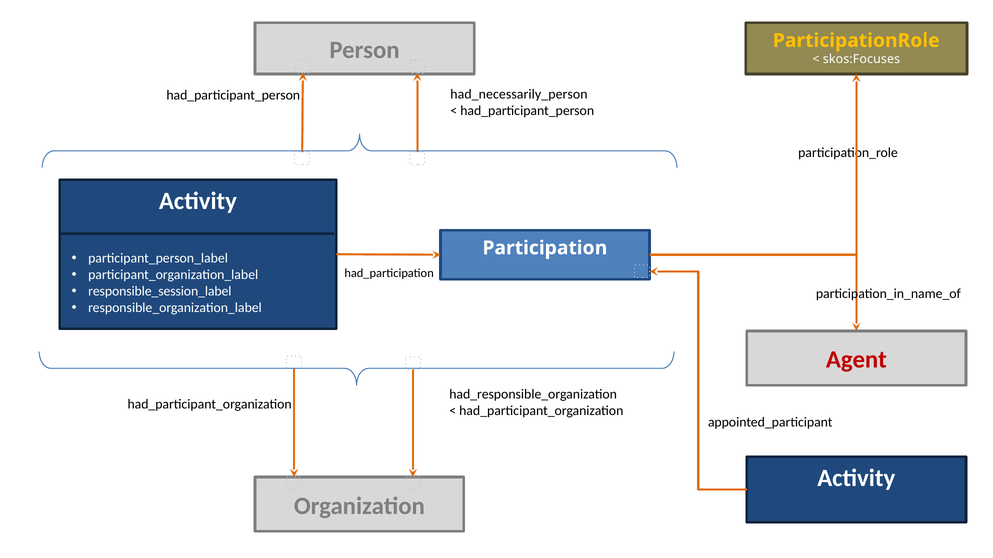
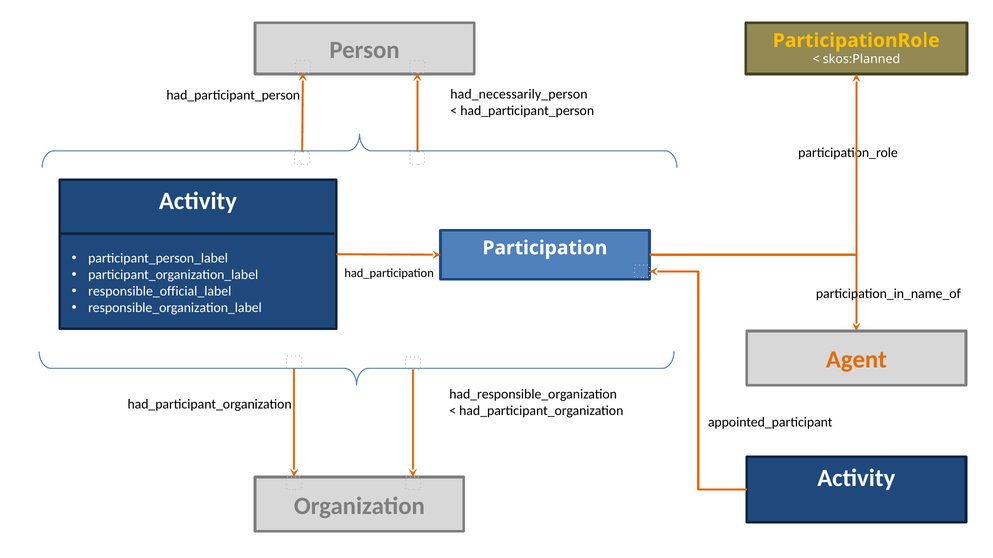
skos:Focuses: skos:Focuses -> skos:Planned (862, 59)
responsible_session_label: responsible_session_label -> responsible_official_label (160, 292)
Agent colour: red -> orange (856, 360)
